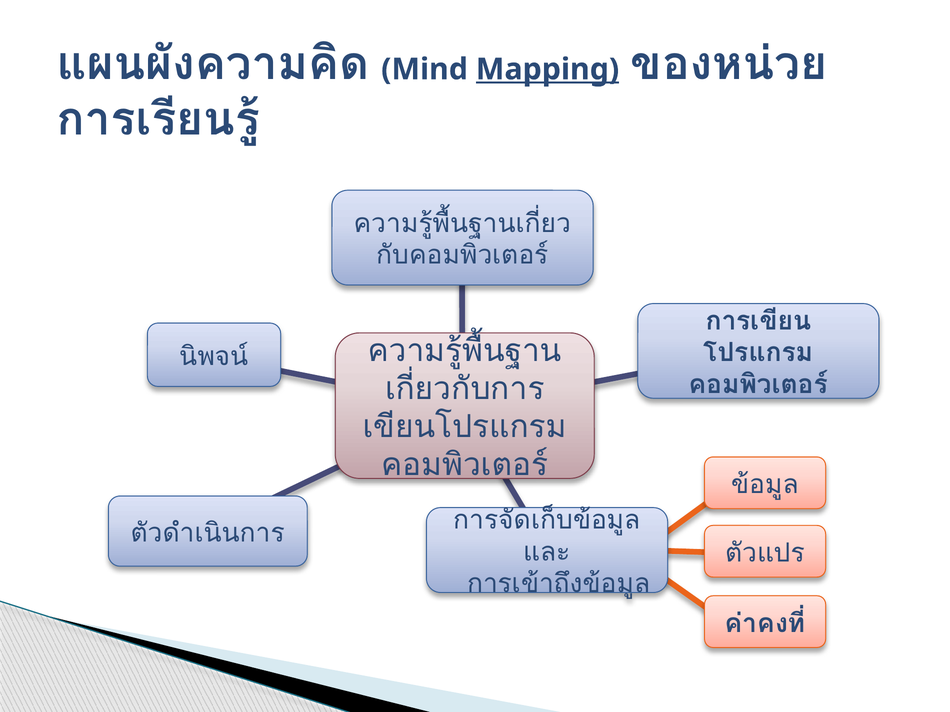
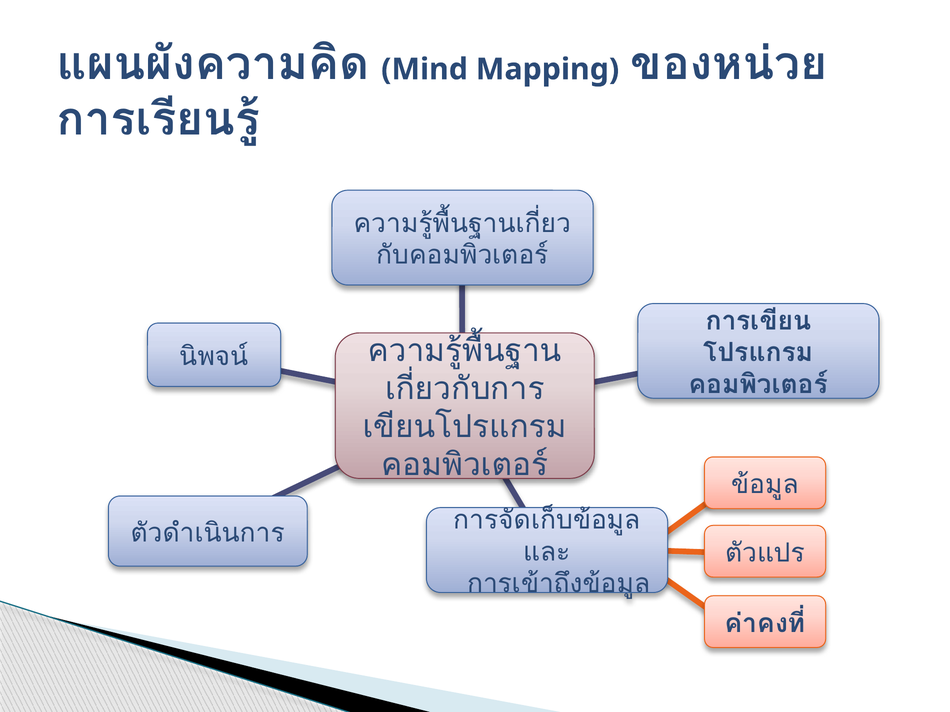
Mapping underline: present -> none (548, 69)
